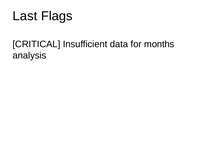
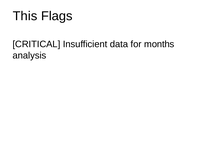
Last: Last -> This (25, 16)
